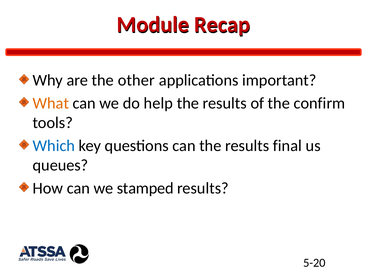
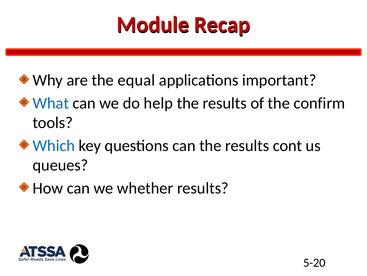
other: other -> equal (136, 80)
What colour: orange -> blue (51, 103)
final: final -> cont (288, 145)
stamped: stamped -> whether (145, 188)
